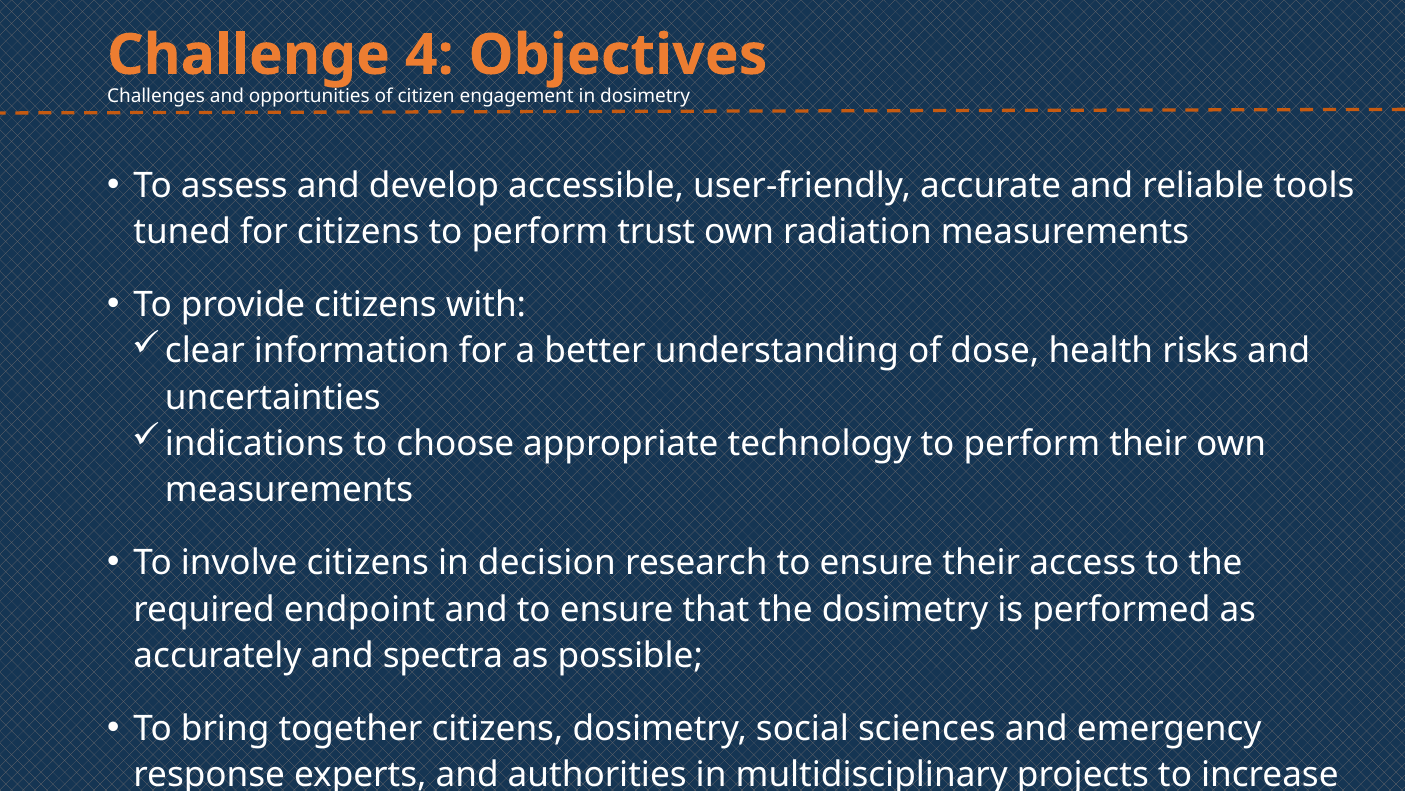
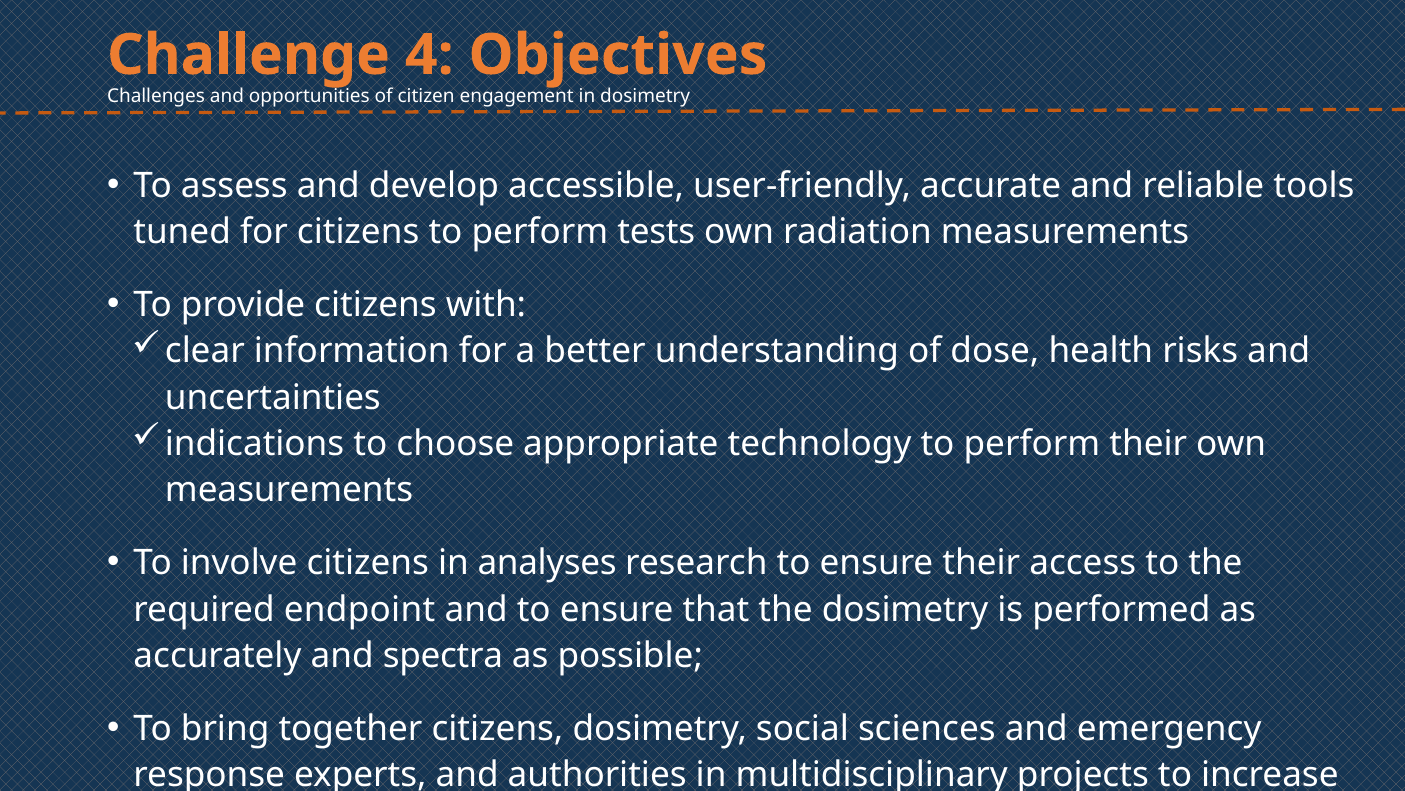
perform trust: trust -> tests (656, 232)
decision: decision -> analyses (547, 563)
